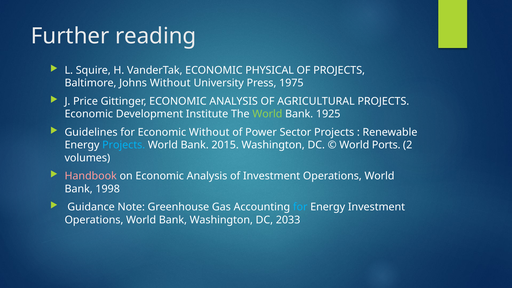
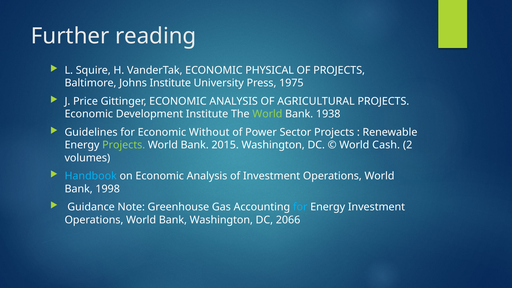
Johns Without: Without -> Institute (170, 83)
1925: 1925 -> 1938 (328, 114)
Projects colour: light blue -> light green (124, 145)
Ports: Ports -> Cash (386, 145)
Handbook colour: pink -> light blue (91, 176)
2033: 2033 -> 2066 (288, 220)
